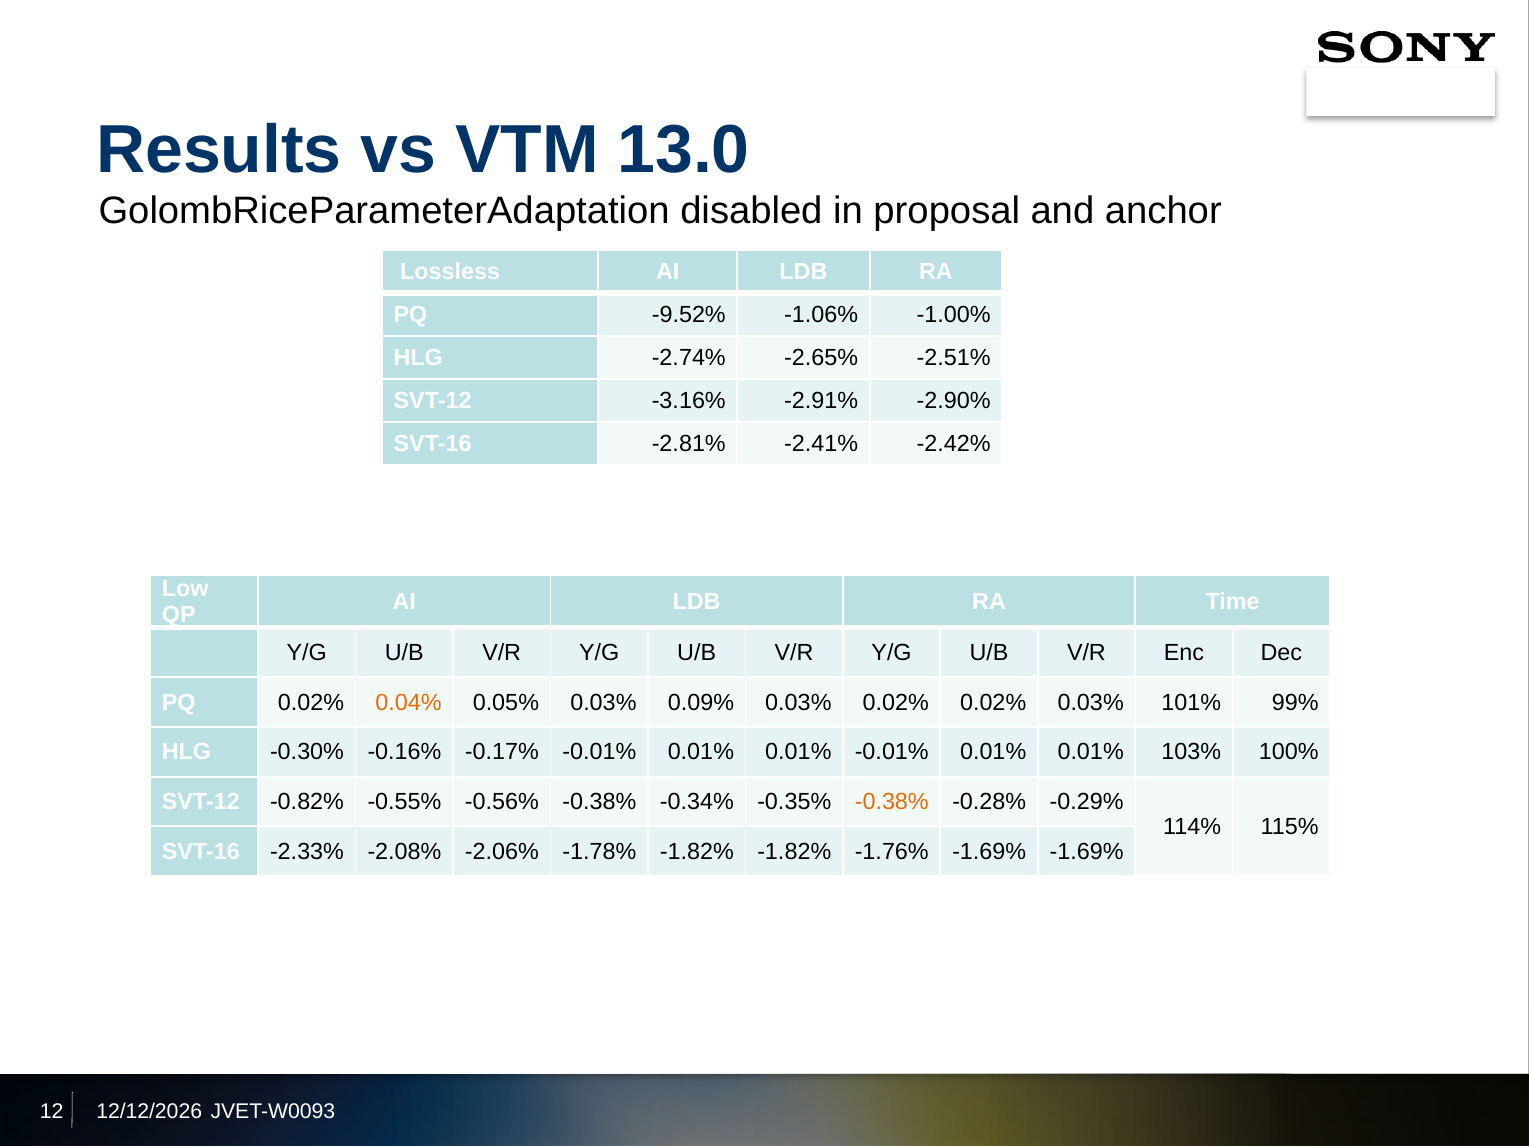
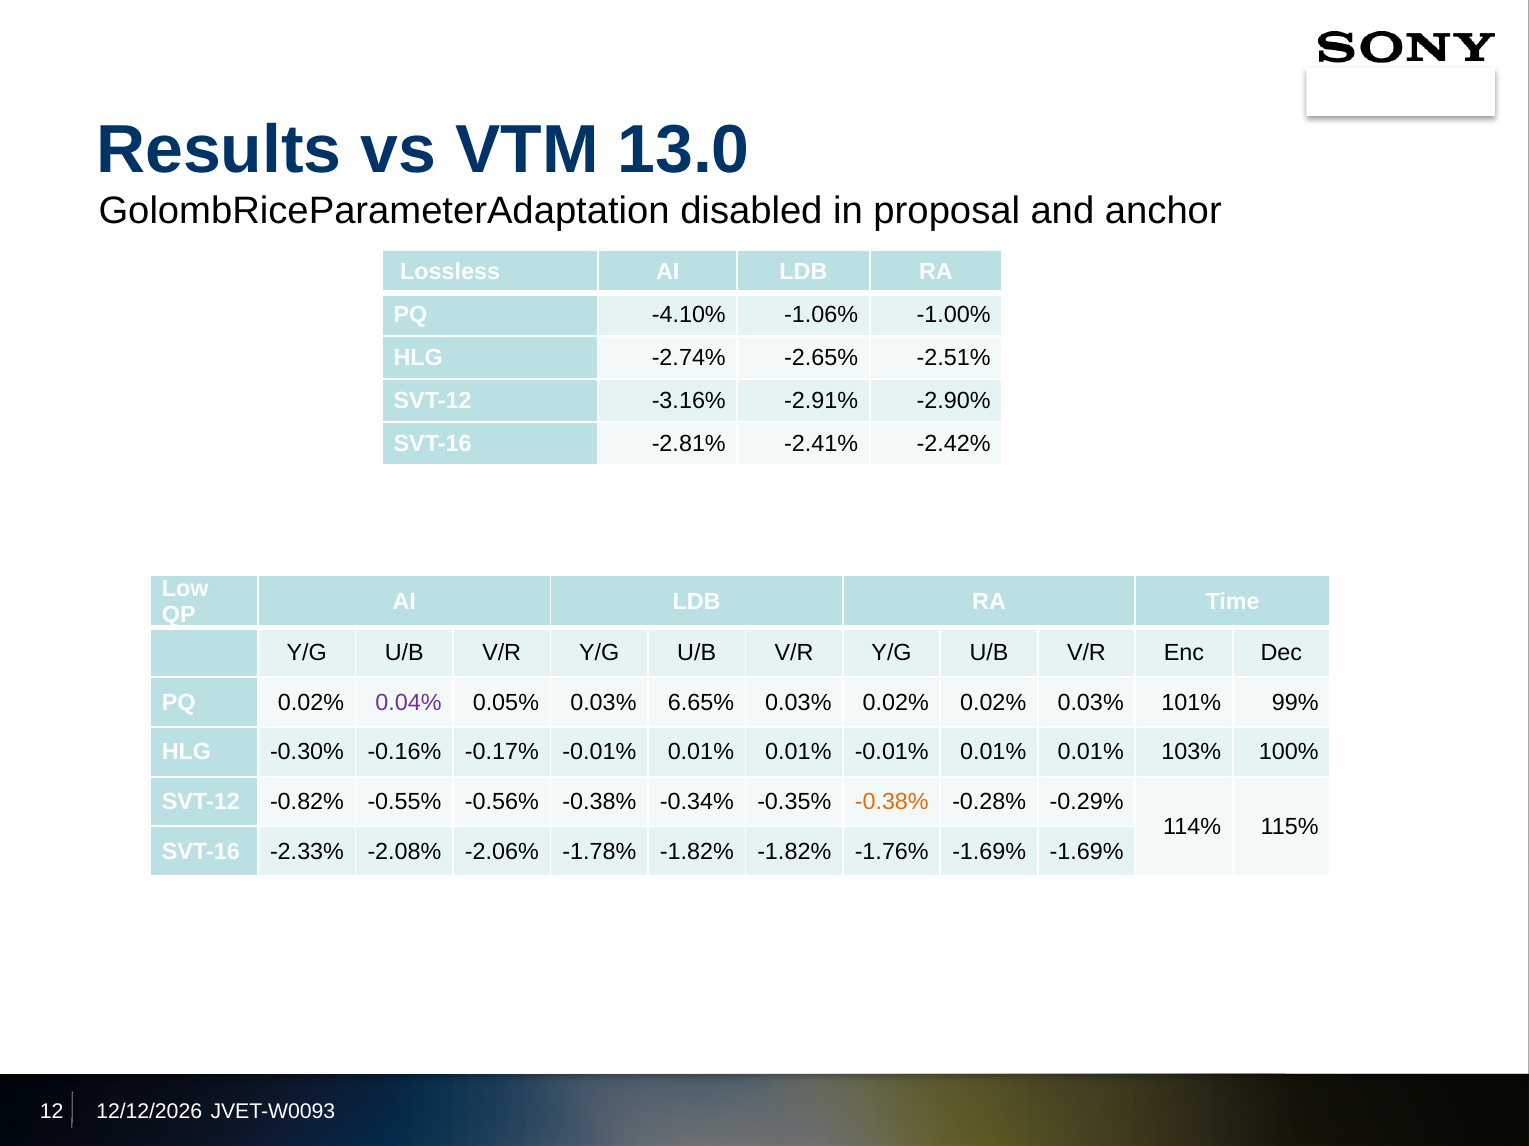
-9.52%: -9.52% -> -4.10% (689, 315)
0.04% colour: orange -> purple (409, 703)
0.09%: 0.09% -> 6.65% (701, 703)
